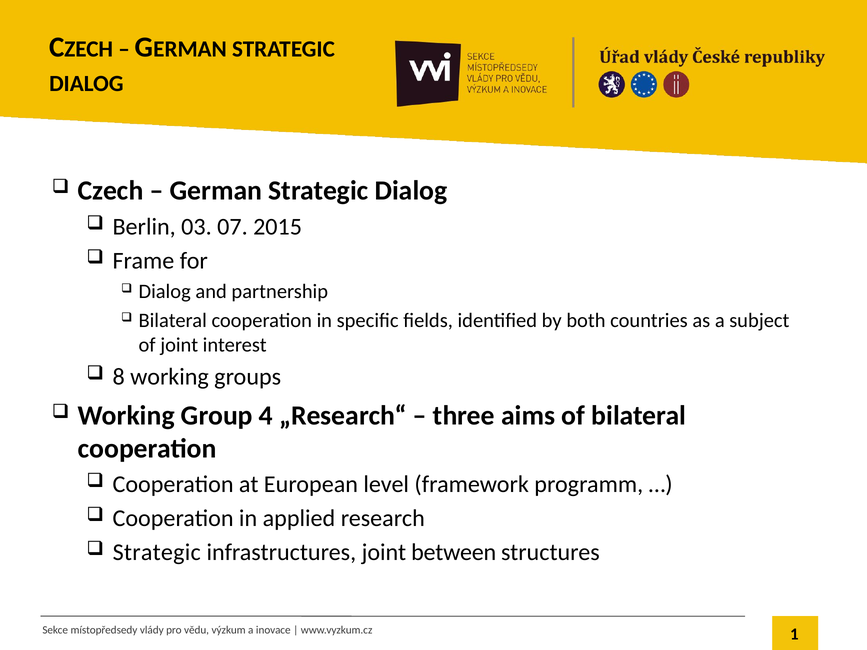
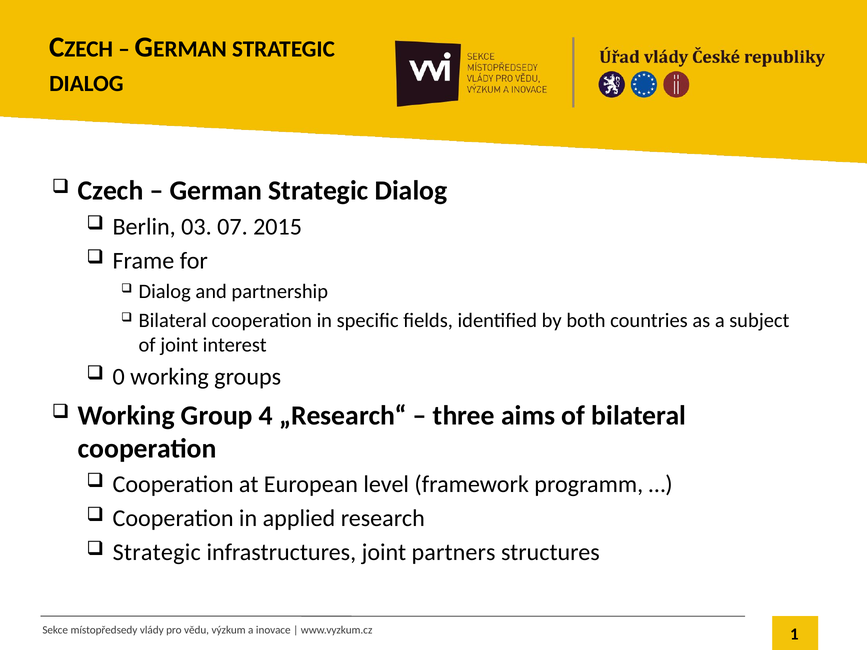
8: 8 -> 0 (119, 377)
between: between -> partners (454, 553)
